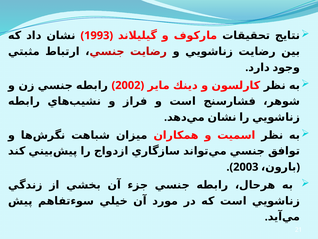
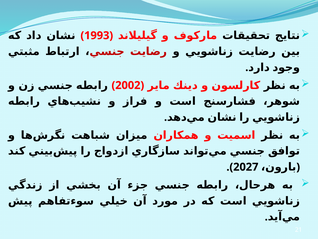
2003: 2003 -> 2027 (246, 167)
